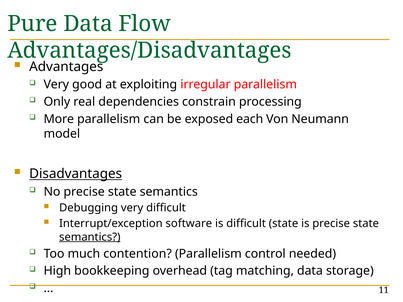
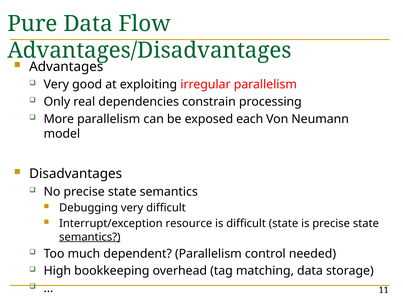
Disadvantages underline: present -> none (76, 174)
software: software -> resource (189, 224)
contention: contention -> dependent (138, 254)
